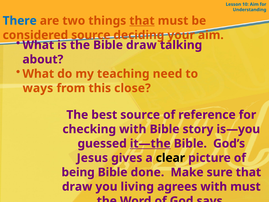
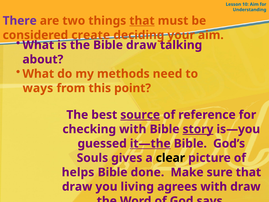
There colour: blue -> purple (20, 21)
source: source -> create (91, 35)
teaching: teaching -> methods (123, 74)
close: close -> point (133, 88)
source underline: none -> present (140, 115)
story underline: none -> present (198, 129)
Jesus: Jesus -> Souls (92, 158)
being: being -> helps (78, 172)
with must: must -> draw (245, 186)
